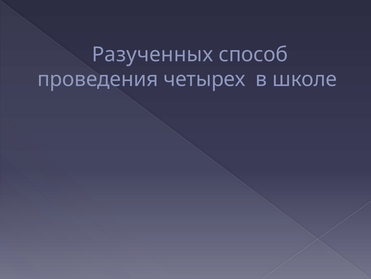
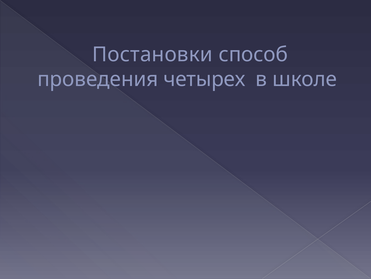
Разученных: Разученных -> Постановки (152, 54)
